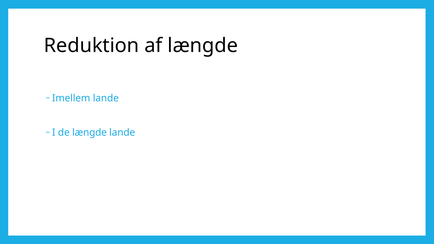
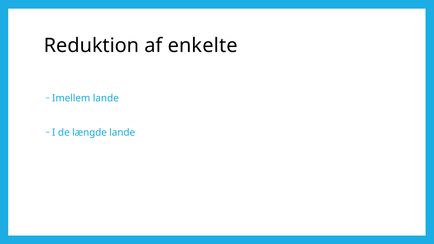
af længde: længde -> enkelte (203, 46)
